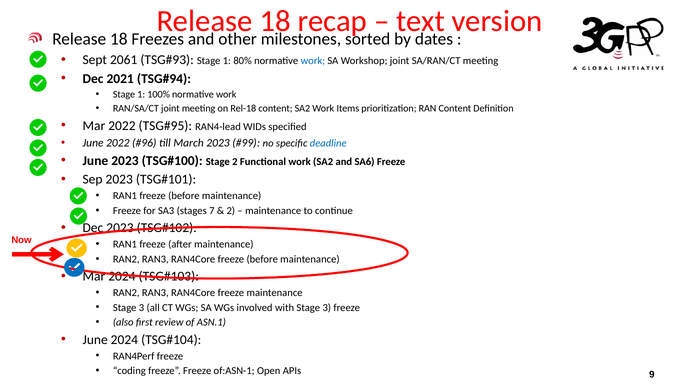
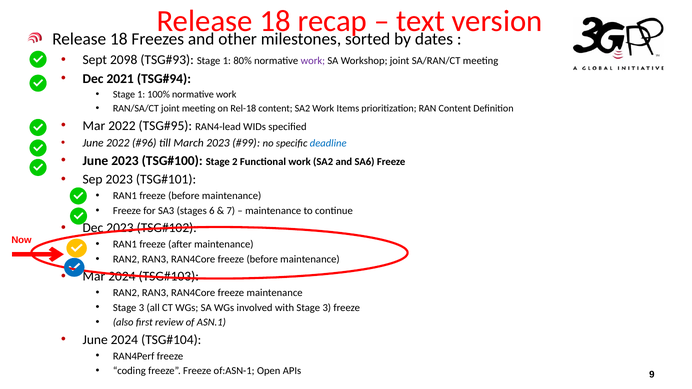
2061: 2061 -> 2098 (124, 60)
work colour: blue -> purple (313, 61)
7: 7 -> 6 (212, 211)
2: 2 -> 7 (231, 211)
